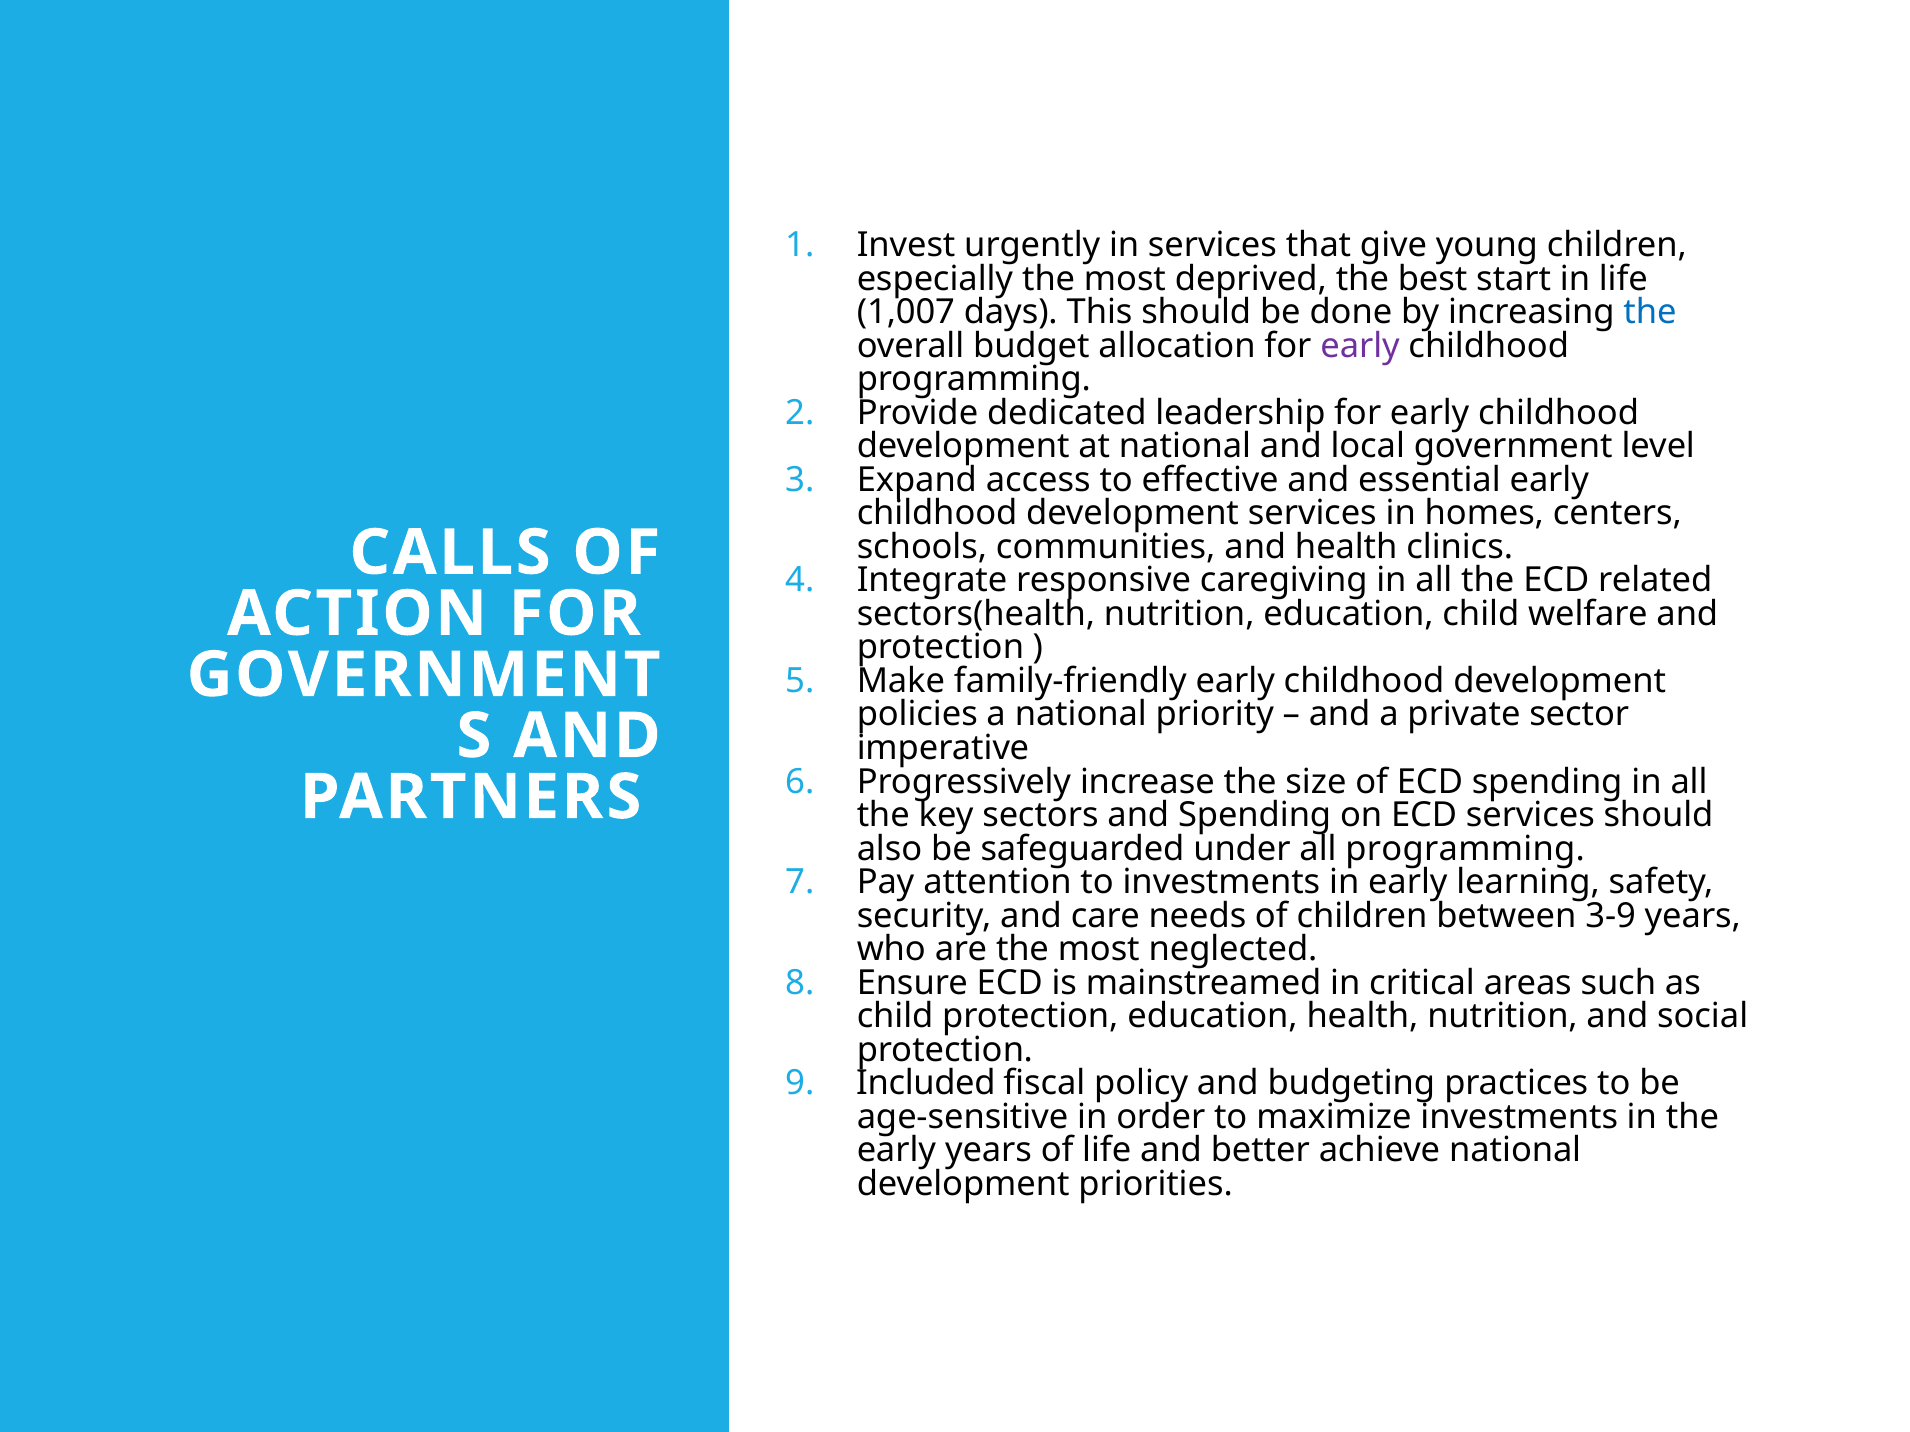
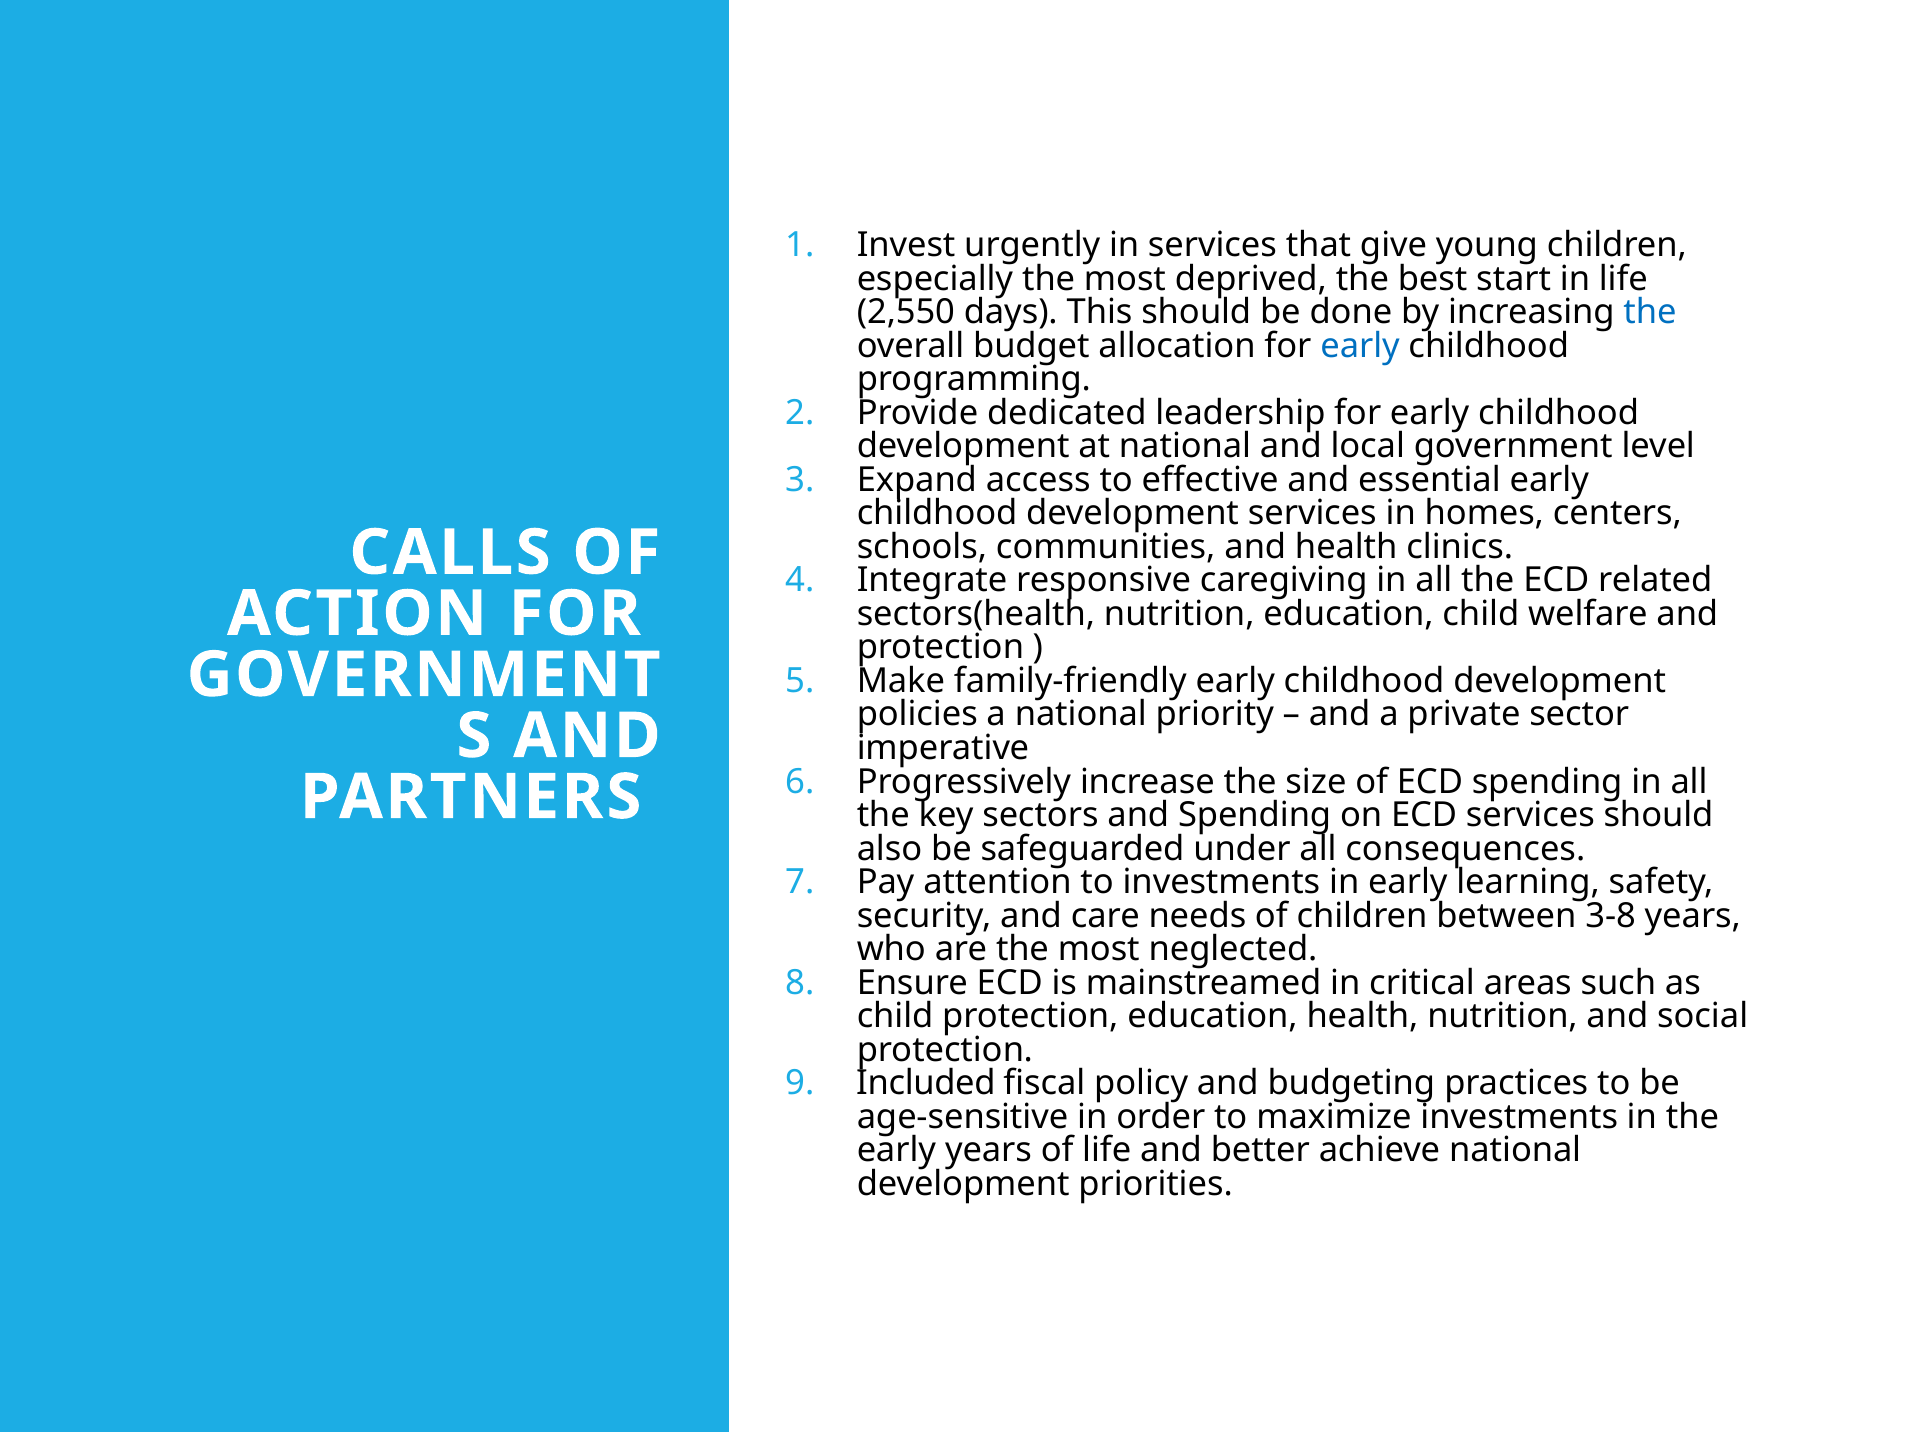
1,007: 1,007 -> 2,550 (906, 312)
early colour: purple -> blue (1360, 346)
all programming: programming -> consequences (1465, 849)
3-9: 3-9 -> 3-8 (1611, 916)
